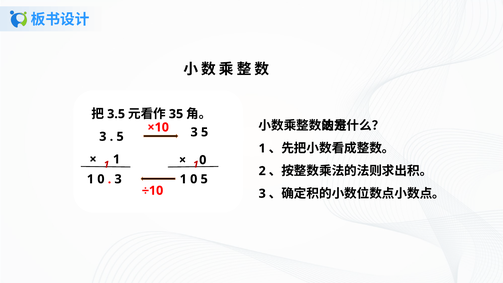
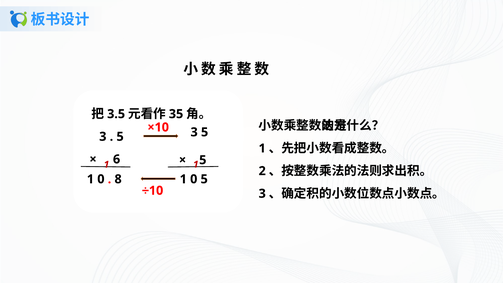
1: 1 -> 6 (117, 159)
0: 0 -> 5 (203, 160)
3: 3 -> 8 (118, 179)
